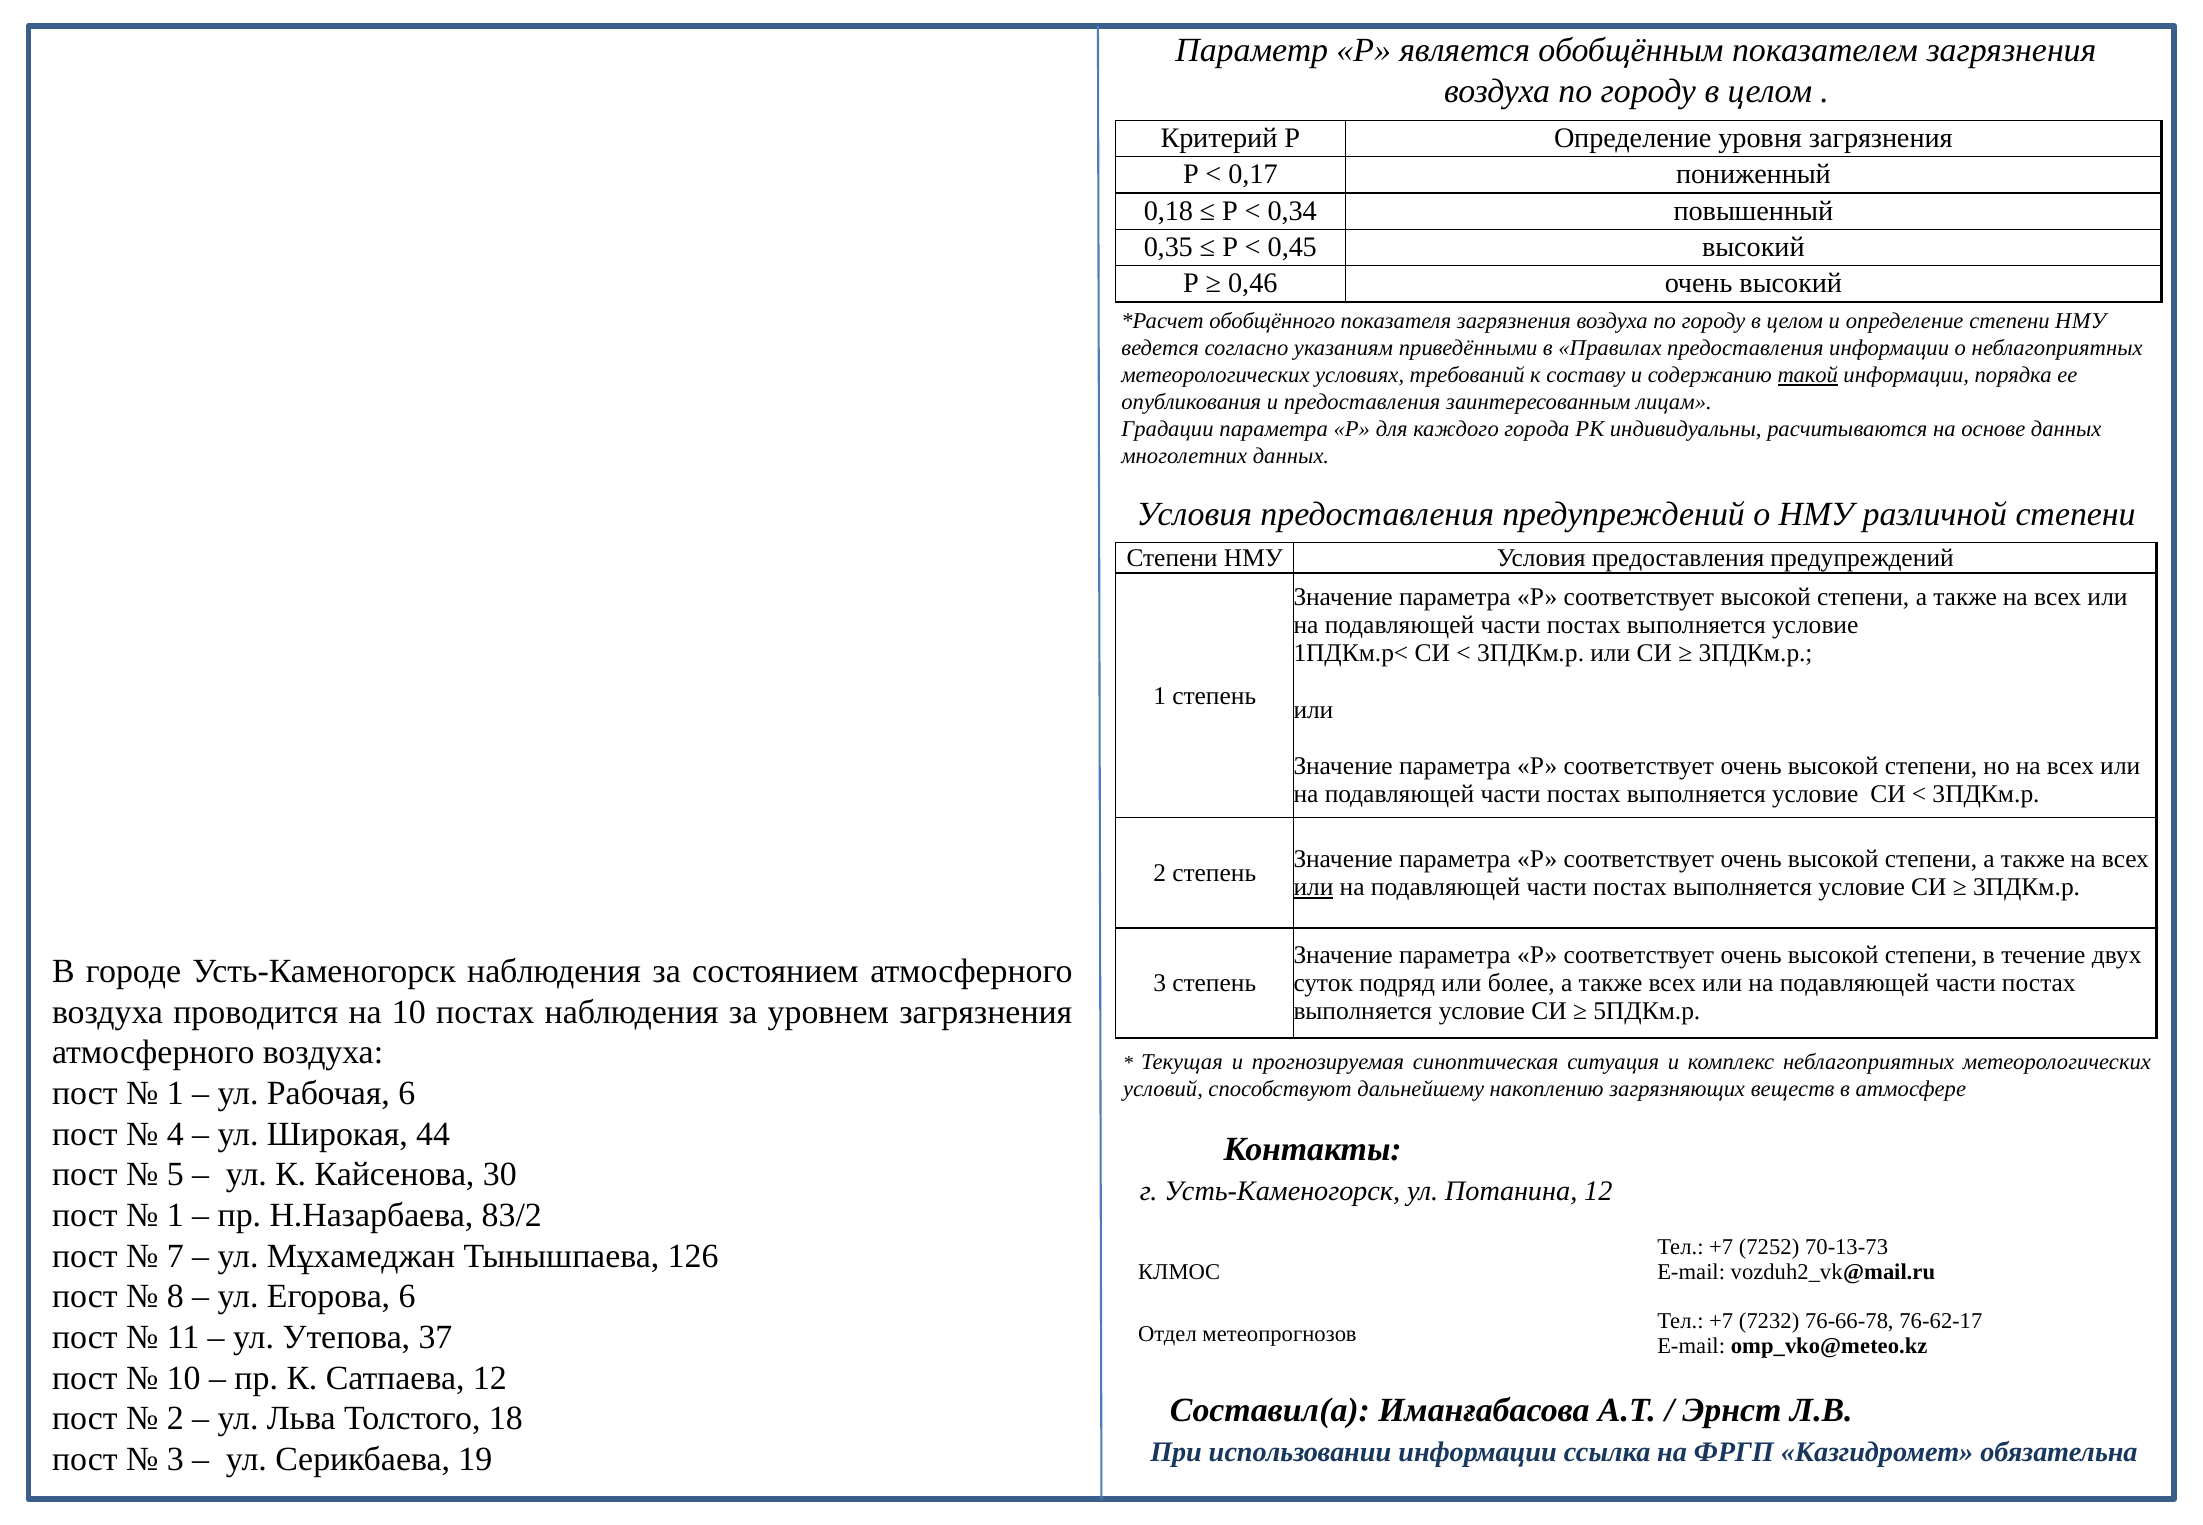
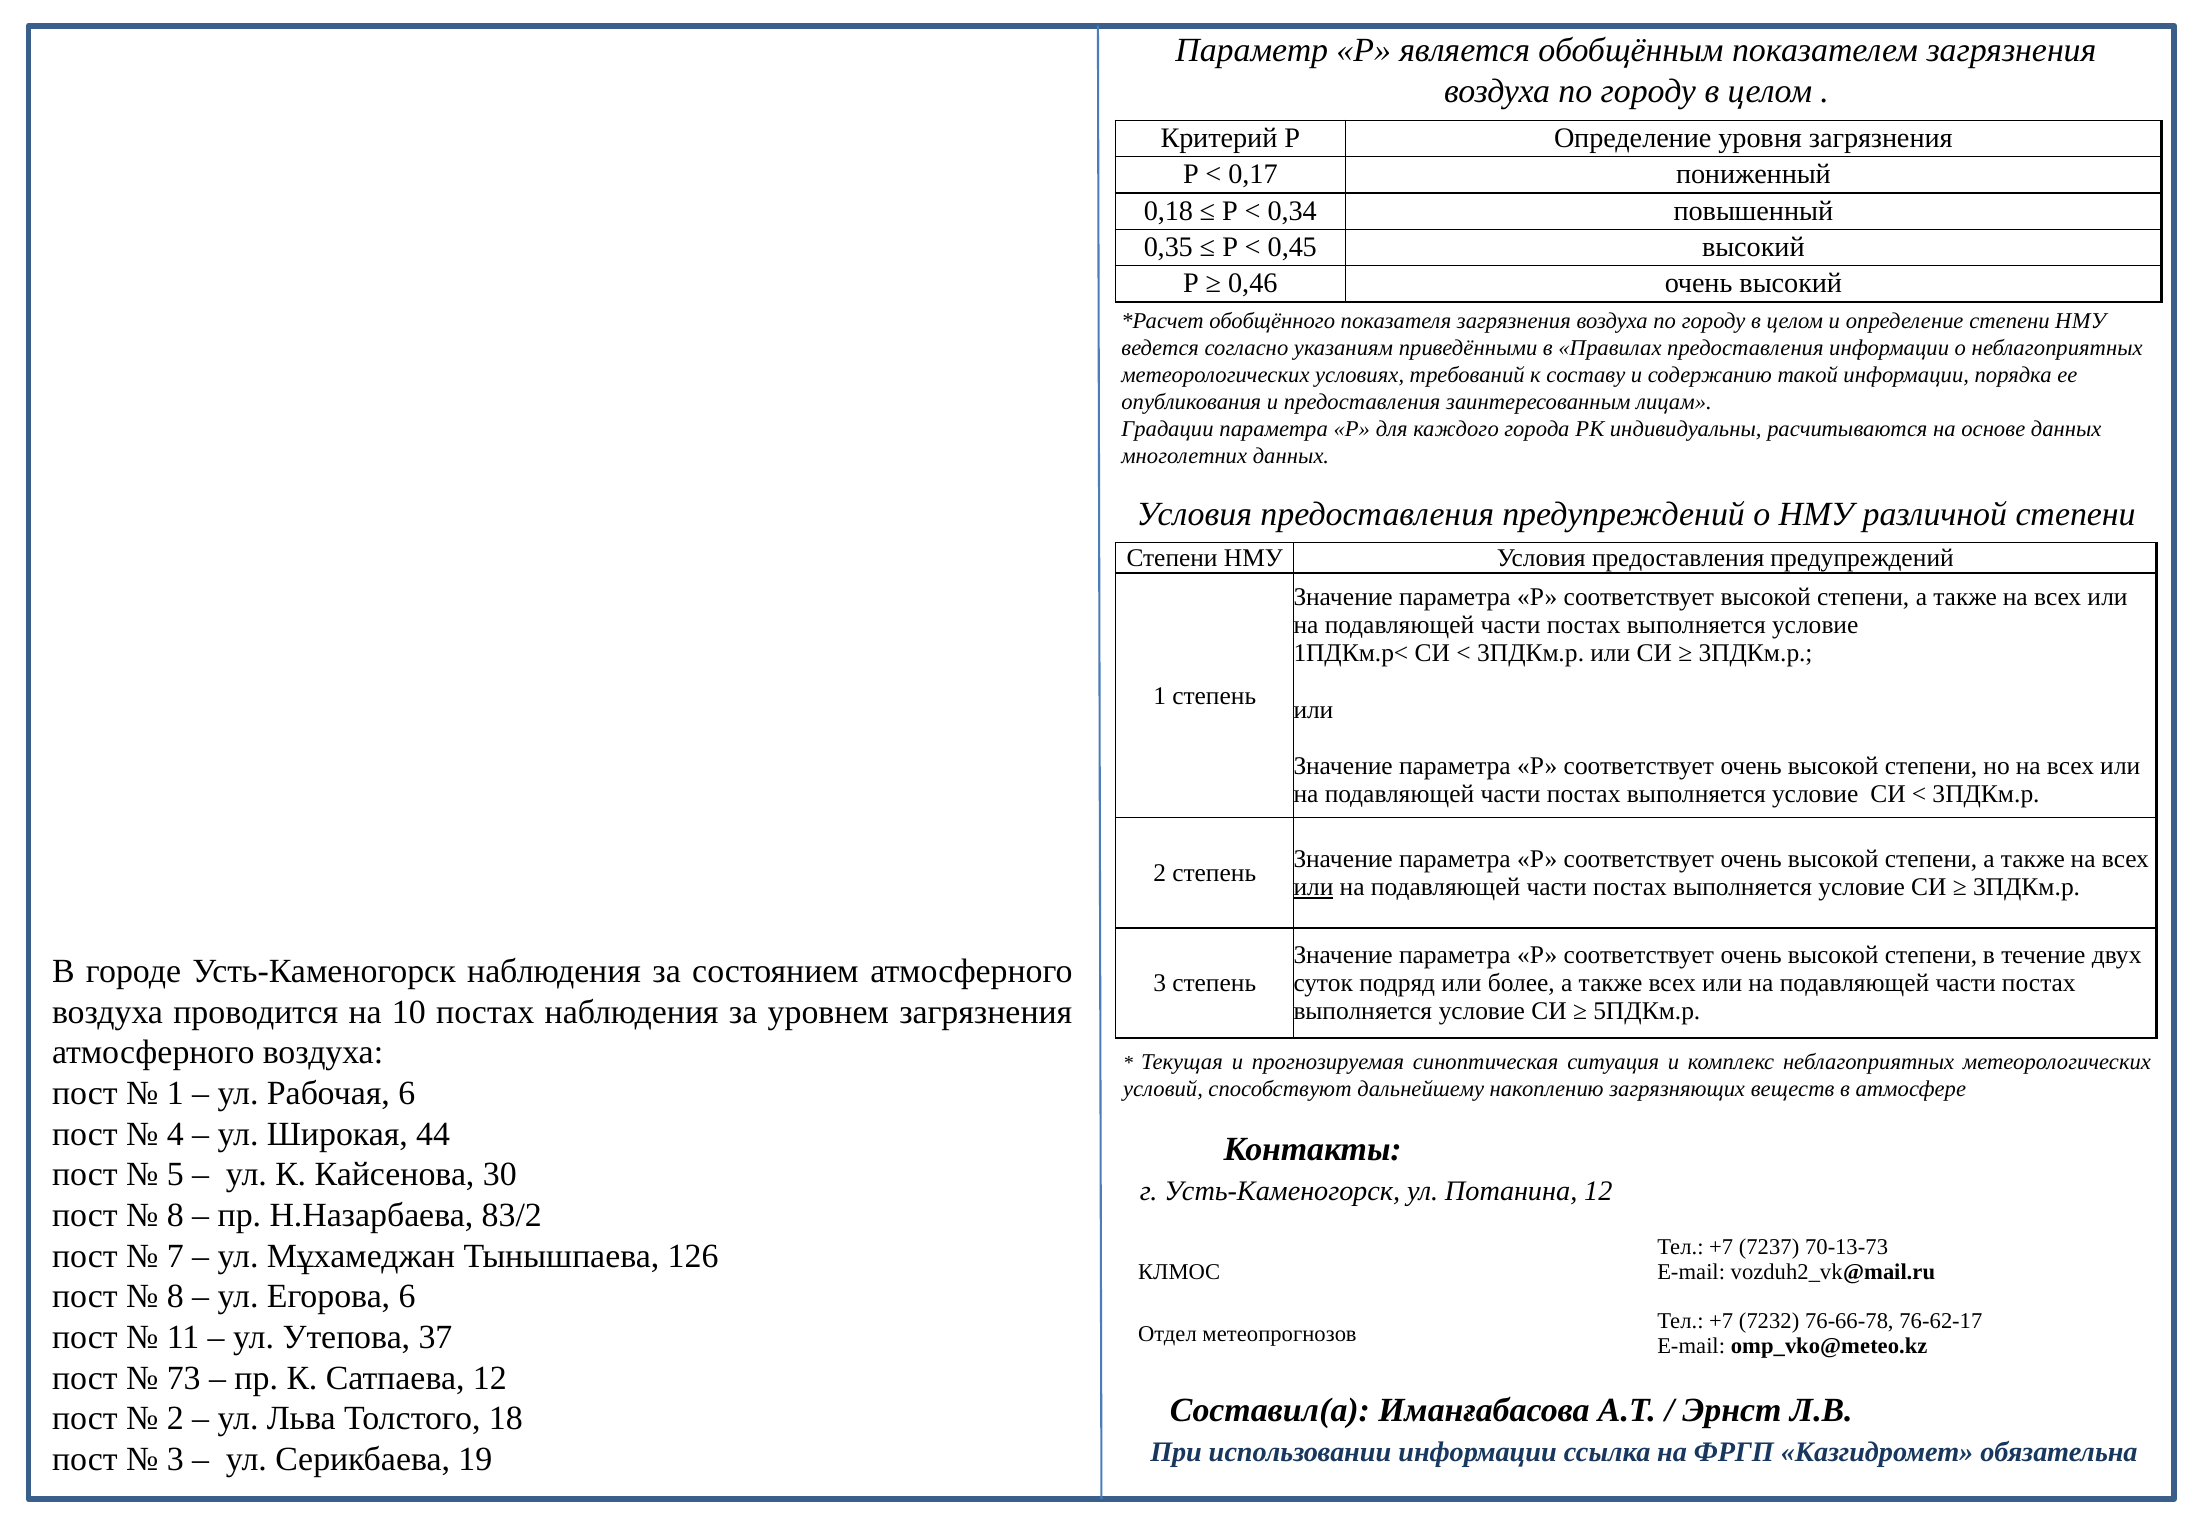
такой underline: present -> none (1808, 375)
1: 1 -> 8 (175, 1215)
7252: 7252 -> 7237 (1769, 1247)
10: 10 -> 73 (184, 1378)
